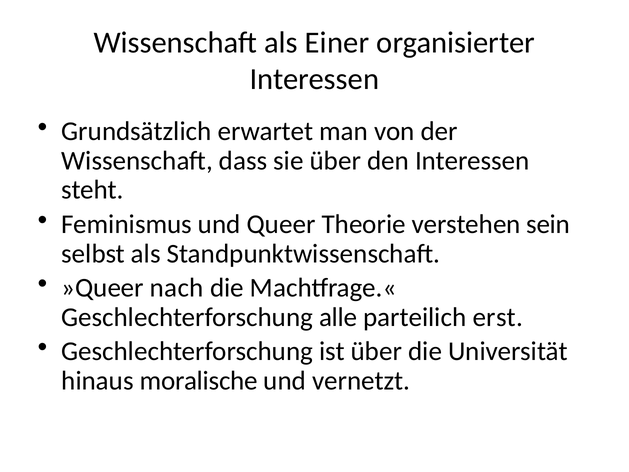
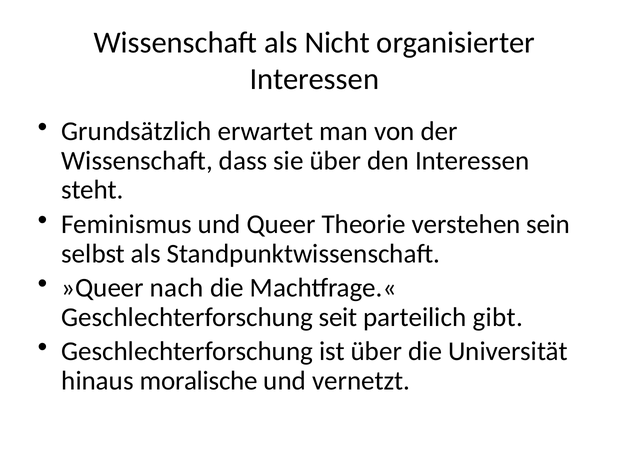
Einer: Einer -> Nicht (337, 43)
alle: alle -> seit (338, 317)
erst: erst -> gibt (498, 317)
